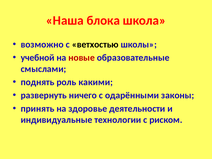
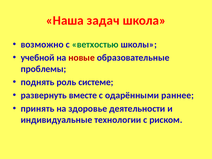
блока: блока -> задач (103, 21)
ветхостью colour: black -> green (95, 44)
смыслами: смыслами -> проблемы (43, 69)
какими: какими -> системе (96, 82)
ничего: ничего -> вместе (83, 95)
законы: законы -> раннее (178, 95)
